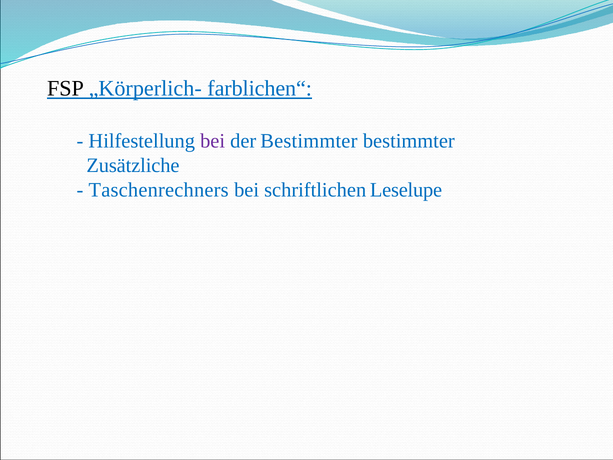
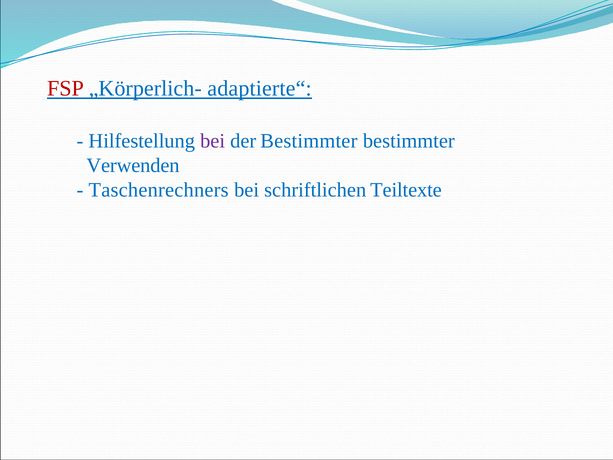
FSP colour: black -> red (65, 88)
farblichen“: farblichen“ -> adaptierte“ (260, 88)
Zusätzliche: Zusätzliche -> Verwenden (133, 165)
Leselupe: Leselupe -> Teiltexte (406, 190)
